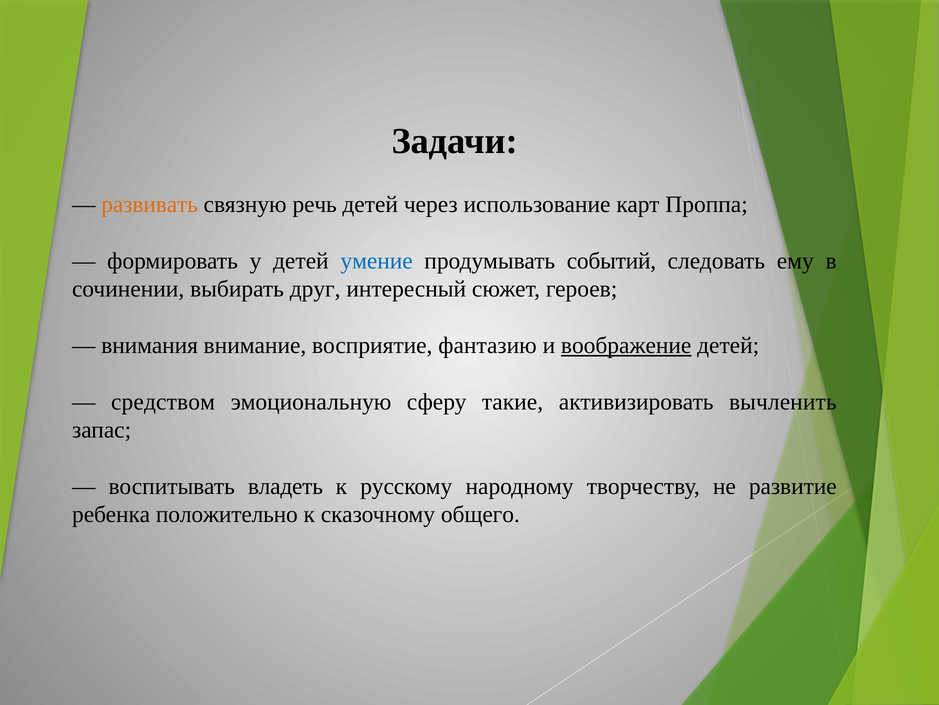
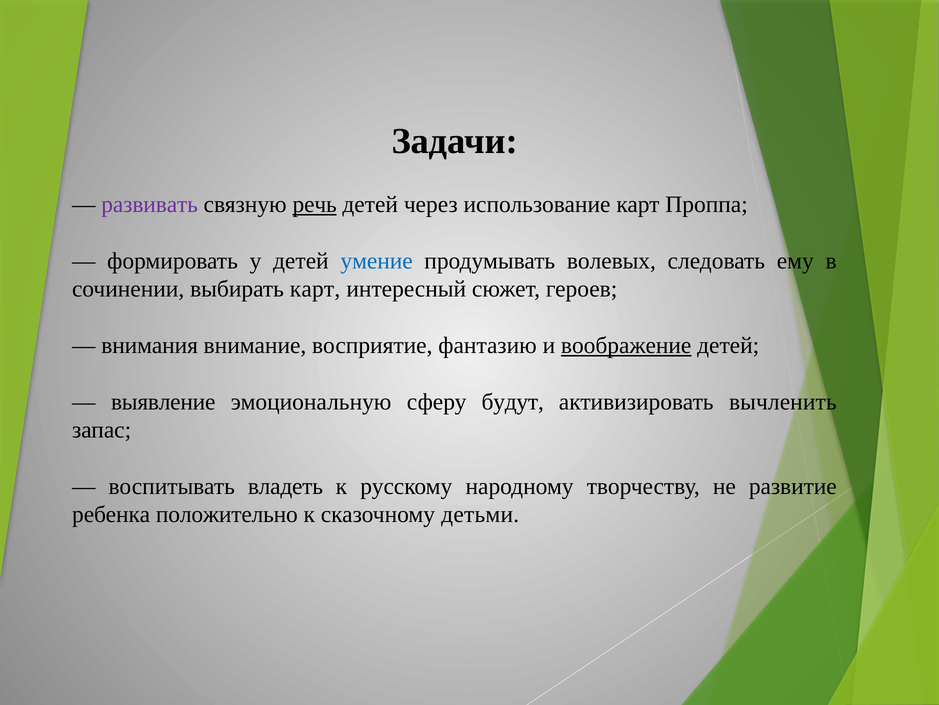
развивать colour: orange -> purple (150, 204)
речь underline: none -> present (315, 204)
событий: событий -> волевых (611, 261)
выбирать друг: друг -> карт (315, 289)
средством: средством -> выявление (163, 401)
такие: такие -> будут (513, 401)
общего: общего -> детьми (480, 514)
